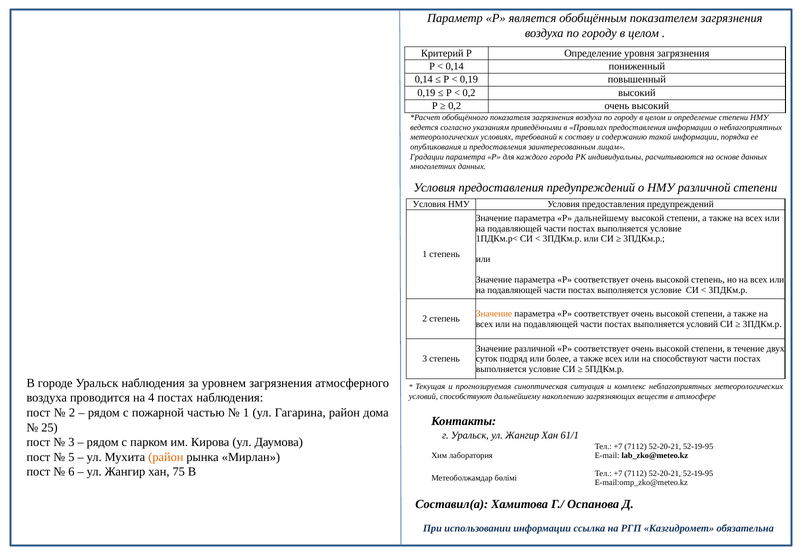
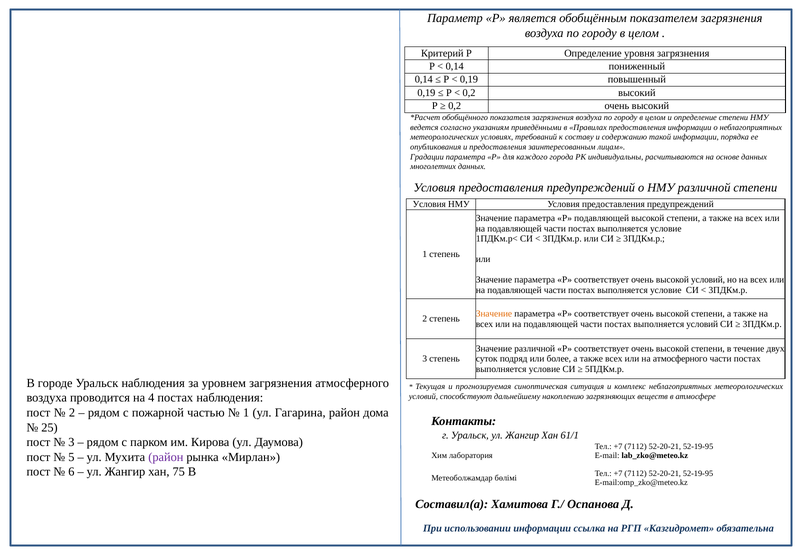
Р дальнейшему: дальнейшему -> подавляющей (602, 218)
высокой степень: степень -> условий (708, 280)
на способствуют: способствуют -> атмосферного (680, 359)
район colour: orange -> purple (166, 457)
